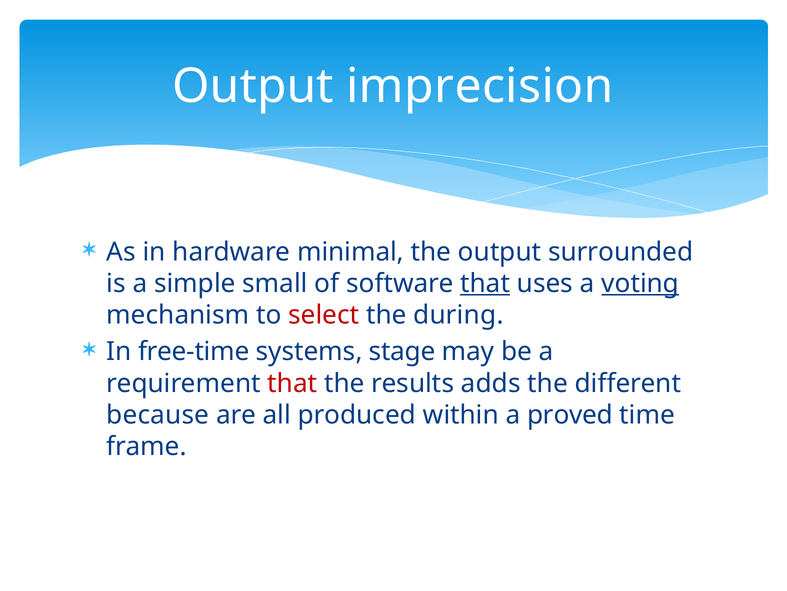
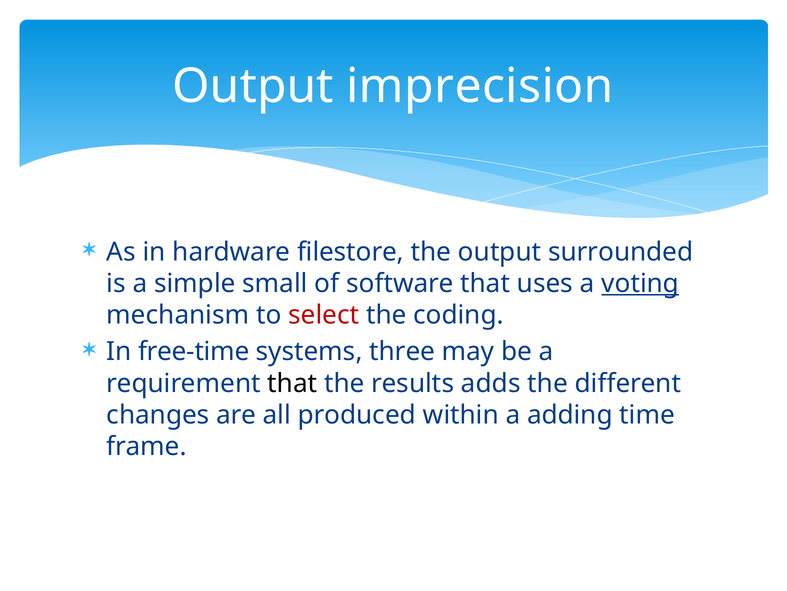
minimal: minimal -> filestore (351, 252)
that underline: present -> none (485, 283)
during: during -> coding (459, 315)
stage: stage -> three (402, 351)
that colour: red -> black (292, 383)
because: because -> changes (158, 414)
proved: proved -> adding (570, 414)
